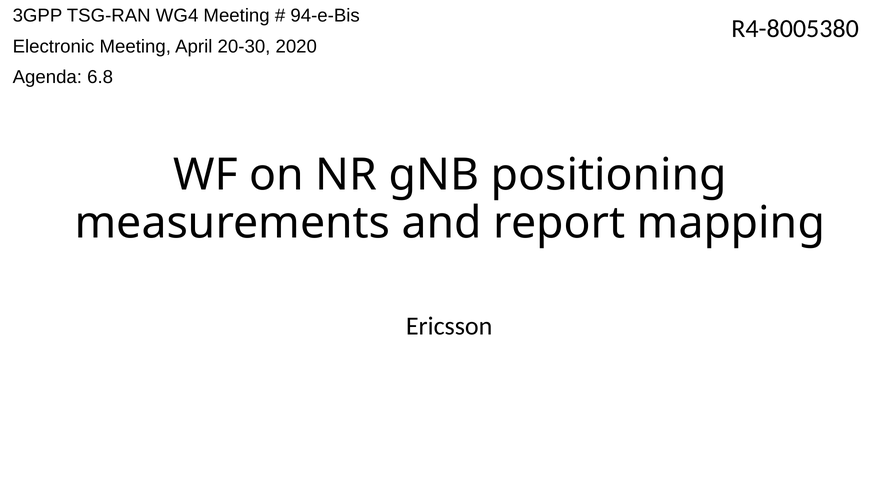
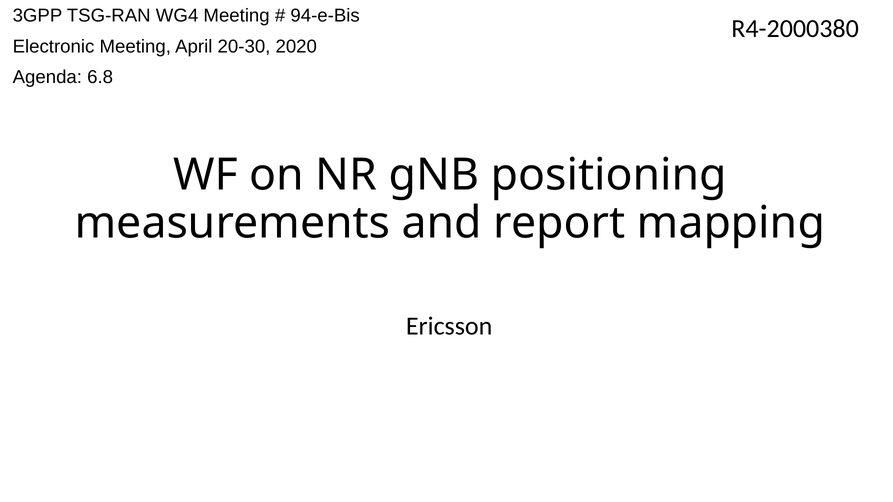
R4-8005380: R4-8005380 -> R4-2000380 (795, 29)
